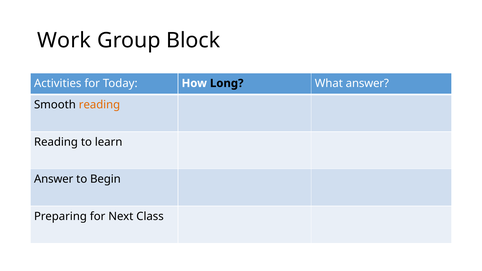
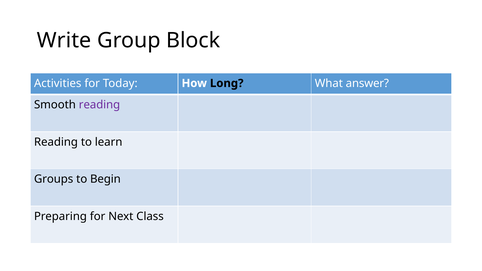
Work: Work -> Write (64, 41)
reading colour: orange -> purple (99, 105)
Answer: Answer -> Groups (54, 179)
